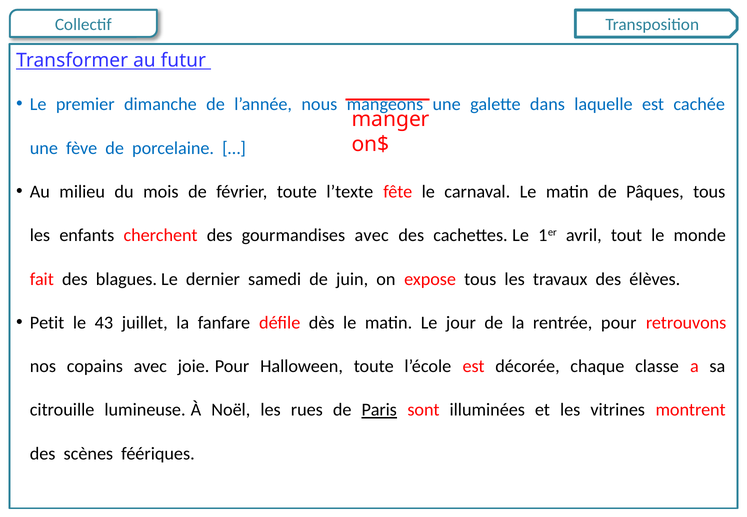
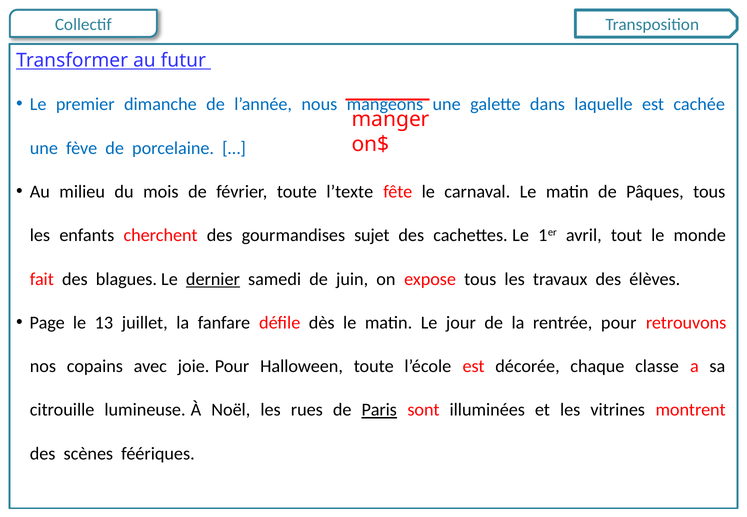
gourmandises avec: avec -> sujet (372, 236)
dernier underline: none -> present (213, 279)
Petit: Petit -> Page (47, 323)
43: 43 -> 13 (104, 323)
